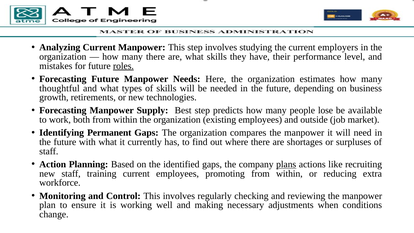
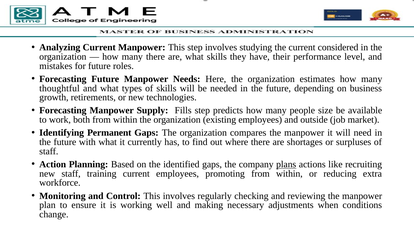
employers: employers -> considered (338, 47)
roles underline: present -> none (123, 66)
Best: Best -> Fills (183, 110)
lose: lose -> size (325, 110)
